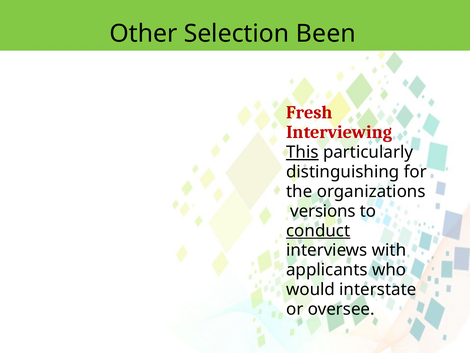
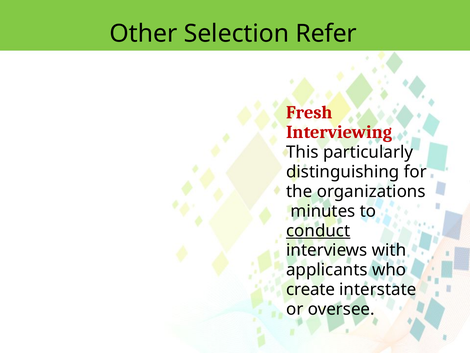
Been: Been -> Refer (326, 34)
This underline: present -> none (302, 152)
versions: versions -> minutes (323, 211)
would: would -> create (311, 289)
